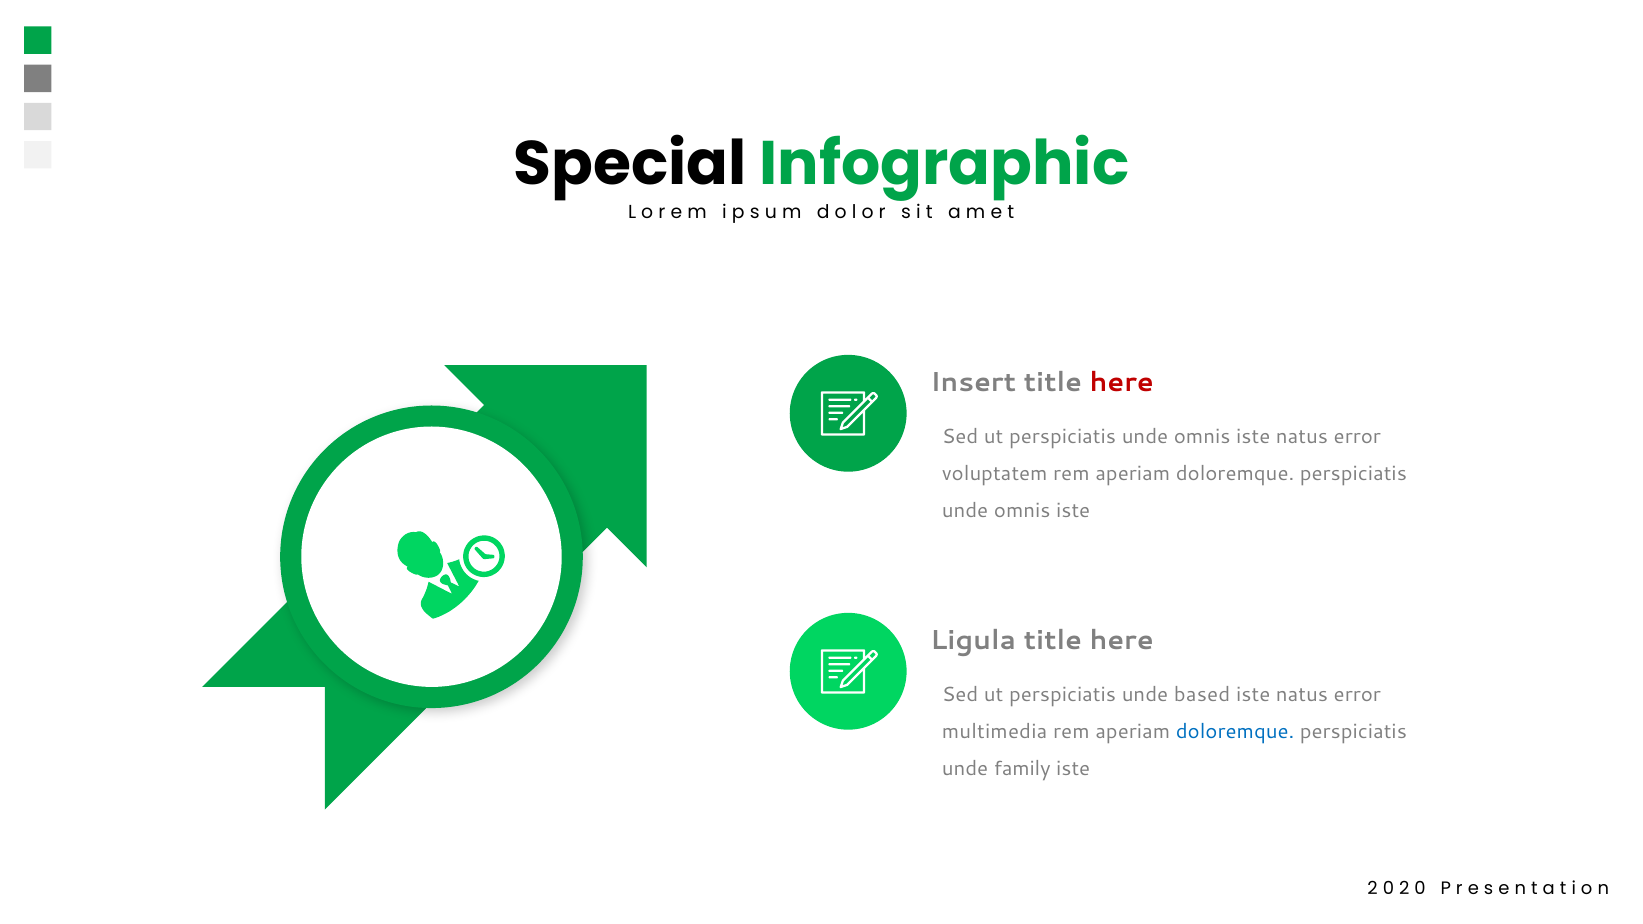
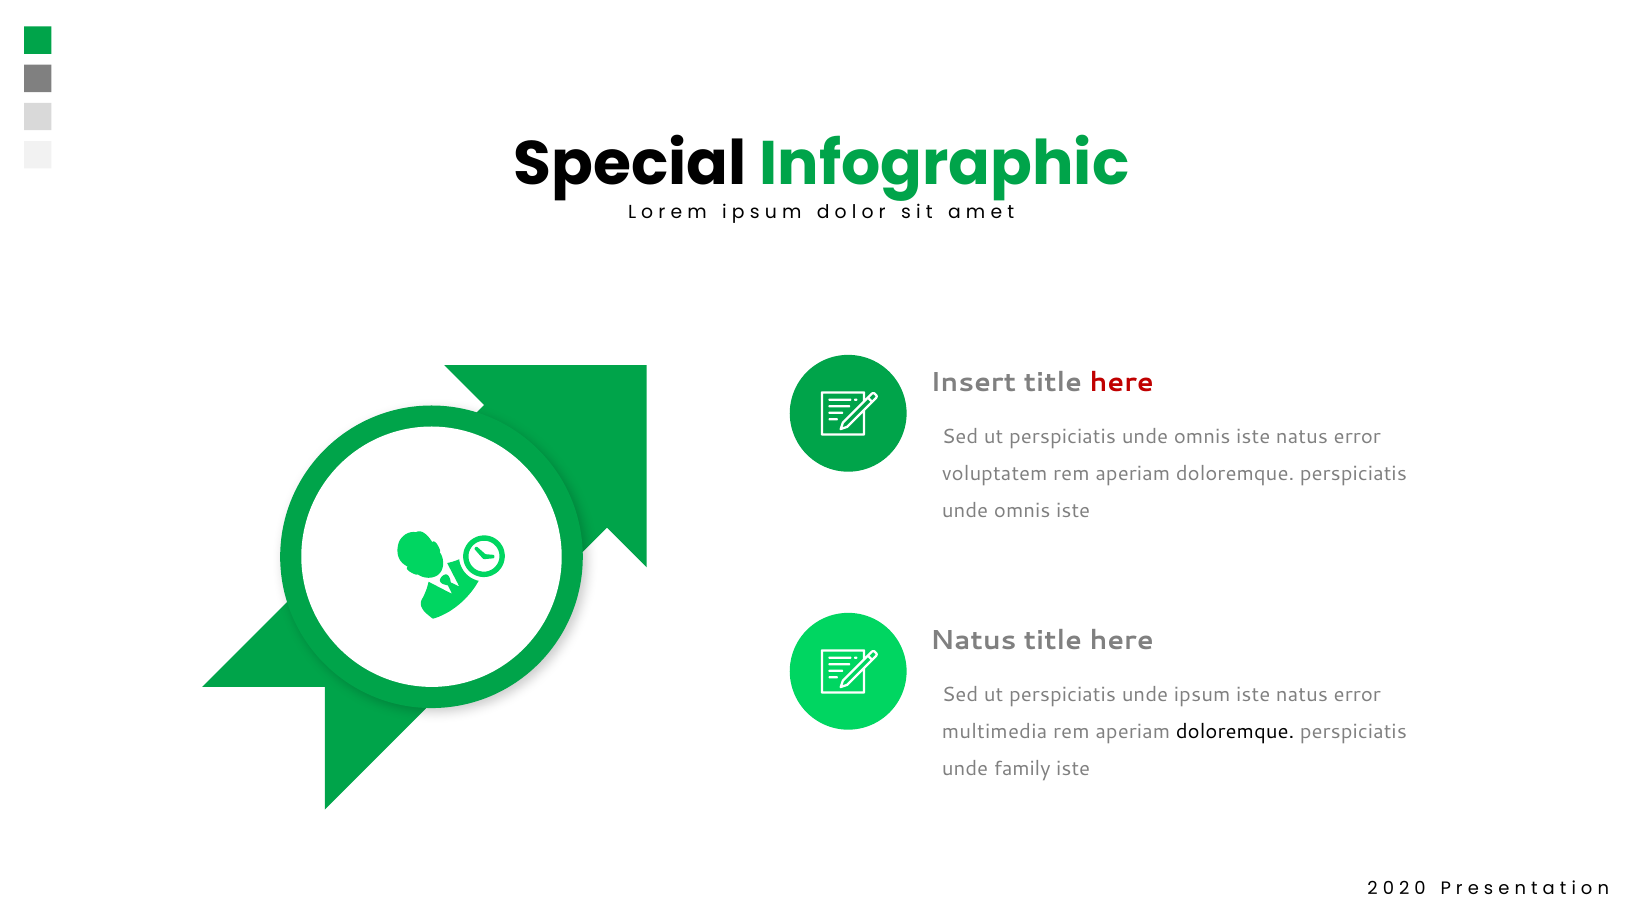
Ligula: Ligula -> Natus (973, 640)
based: based -> ipsum (1202, 695)
doloremque colour: blue -> black (1235, 732)
